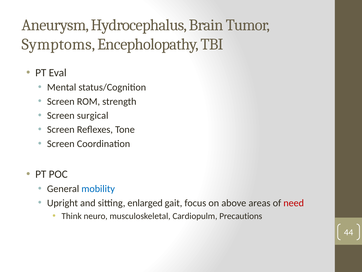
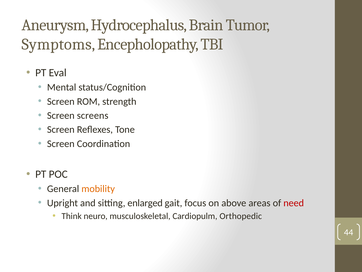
surgical: surgical -> screens (93, 115)
mobility colour: blue -> orange (98, 189)
Precautions: Precautions -> Orthopedic (241, 216)
